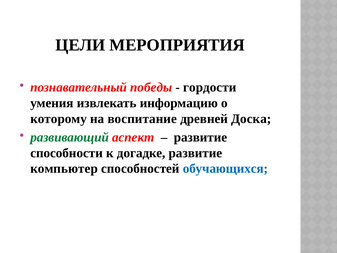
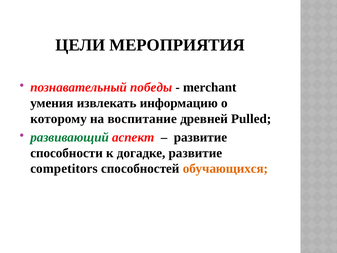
гордости: гордости -> merchant (210, 87)
Доска: Доска -> Pulled (251, 119)
компьютер: компьютер -> competitors (64, 168)
обучающихся colour: blue -> orange (225, 168)
